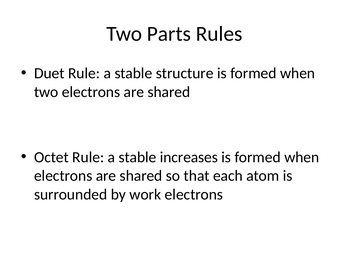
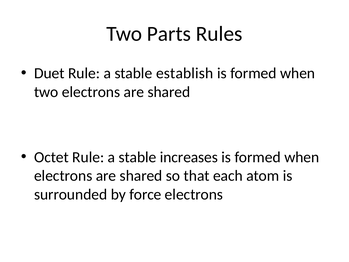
structure: structure -> establish (185, 73)
work: work -> force (145, 194)
